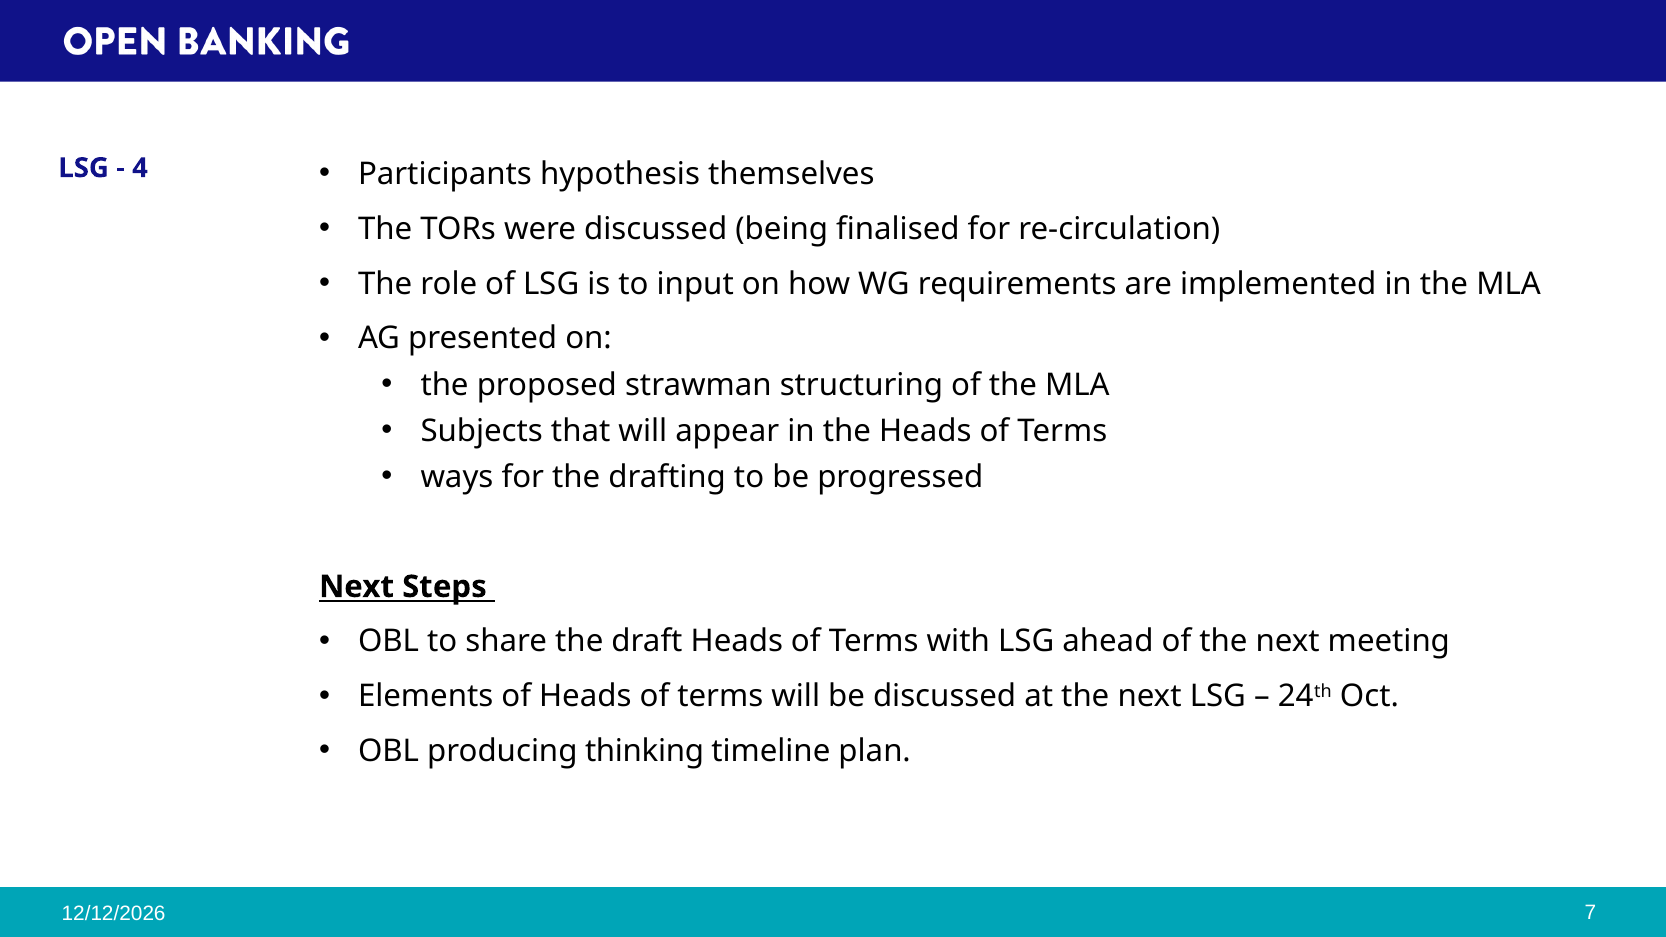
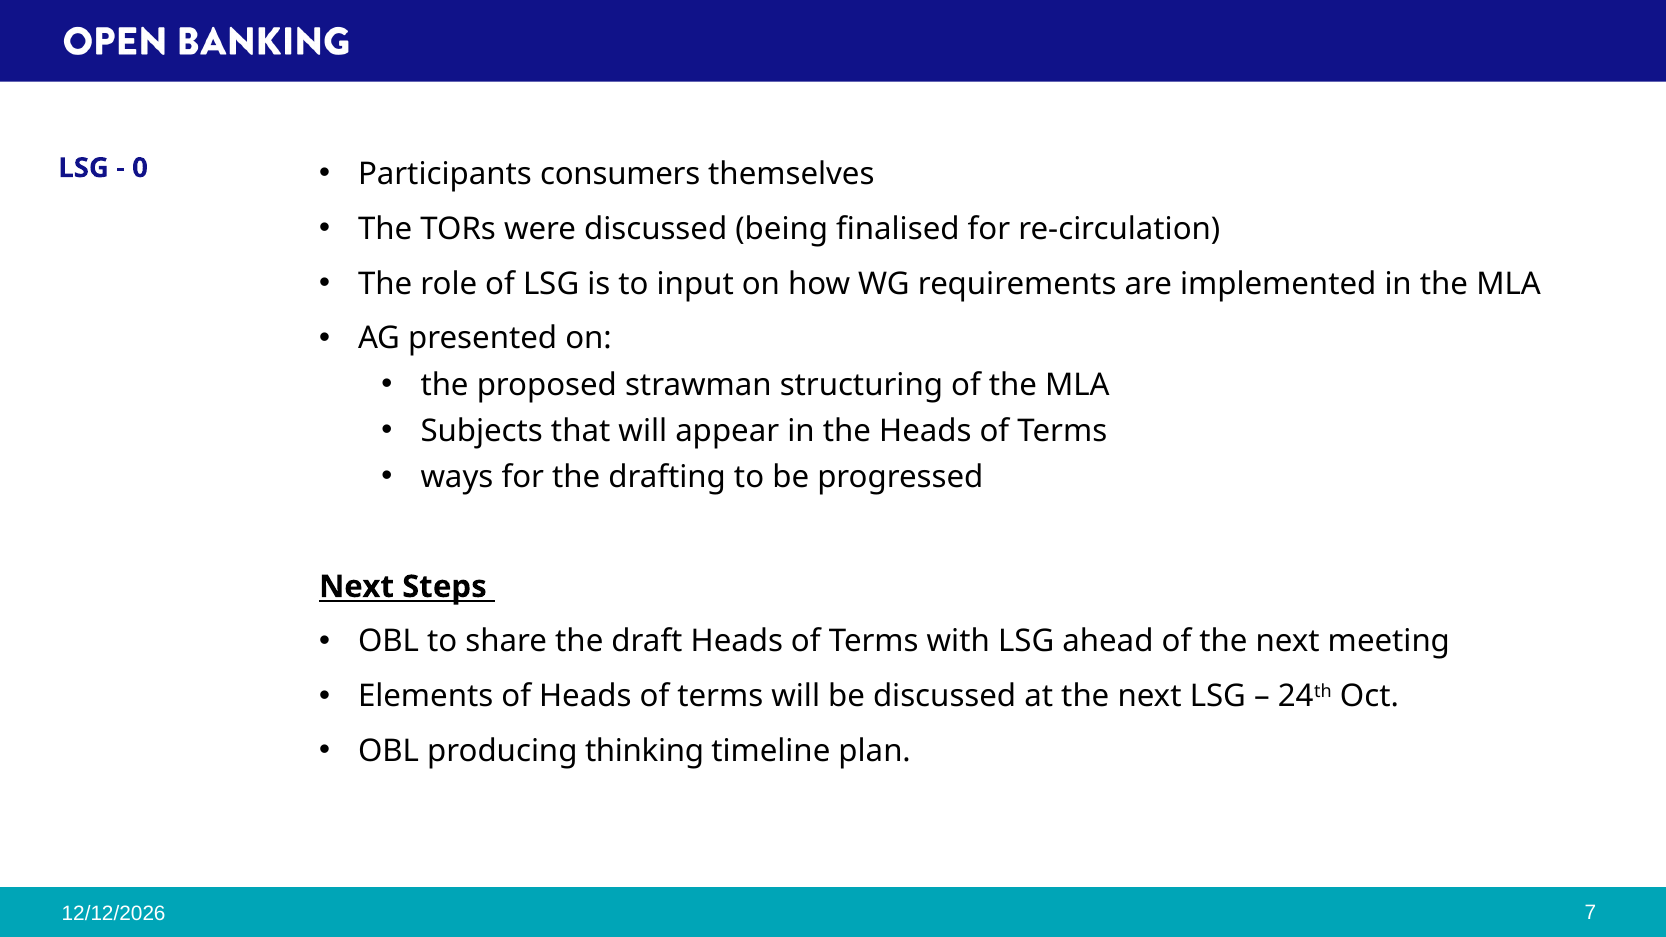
4: 4 -> 0 (140, 168)
hypothesis: hypothesis -> consumers (620, 174)
